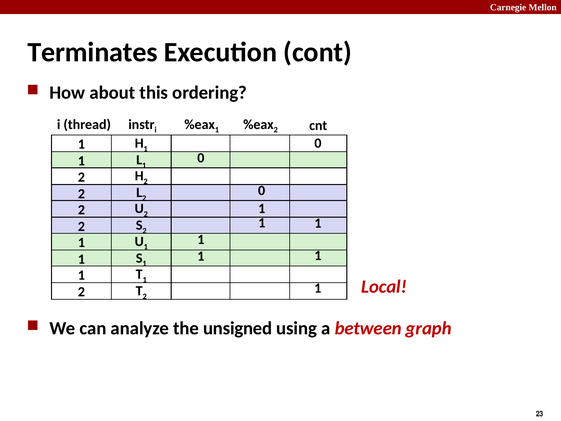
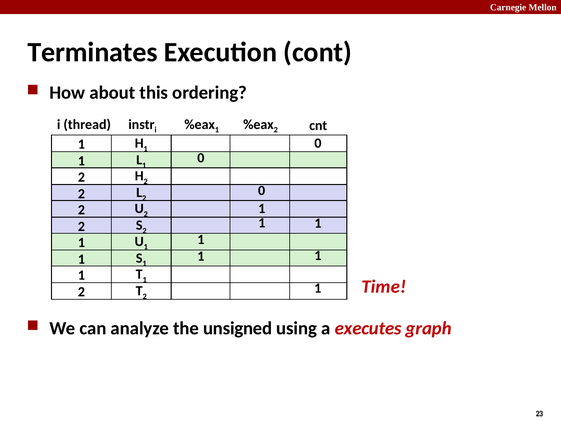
Local: Local -> Time (384, 287)
between: between -> executes (368, 328)
